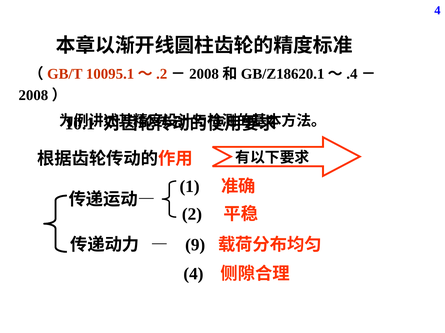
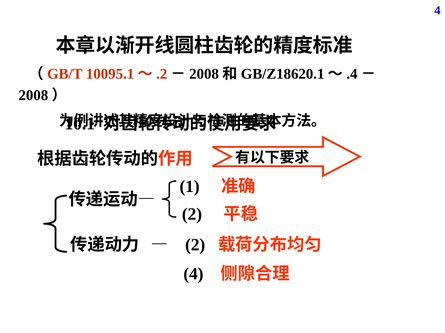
9: 9 -> 2 (195, 245)
